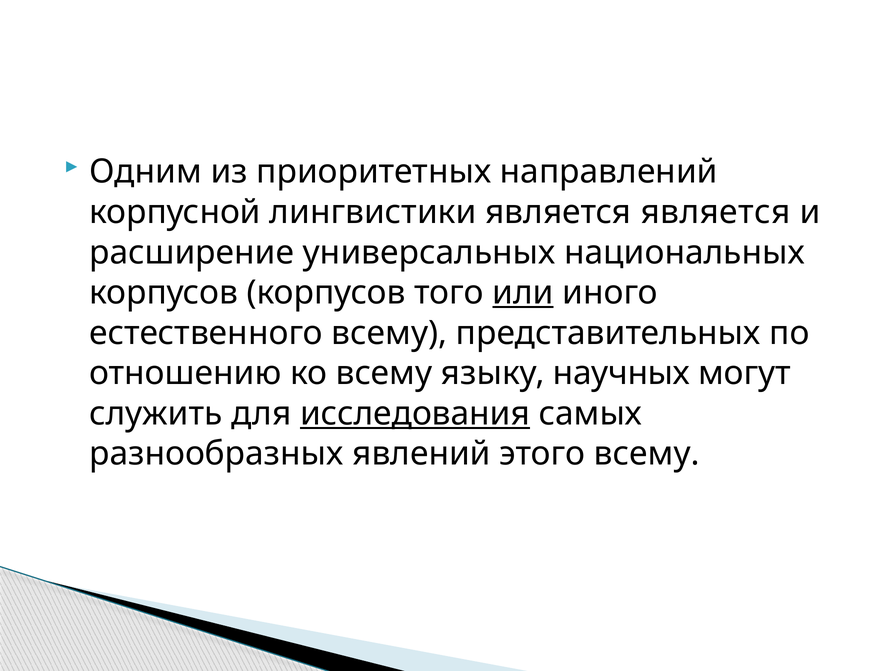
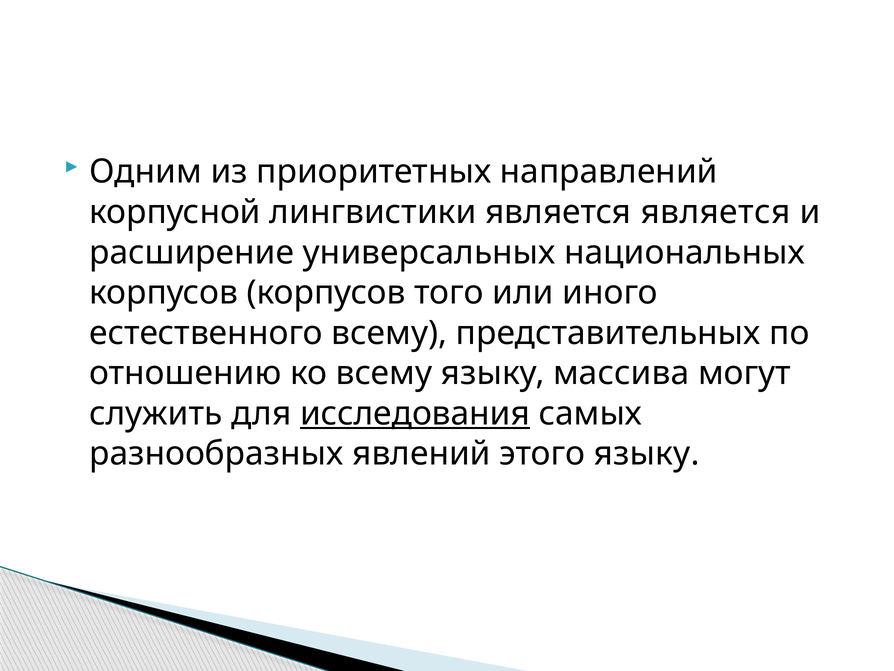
или underline: present -> none (523, 293)
научных: научных -> массива (621, 373)
этого всему: всему -> языку (647, 454)
